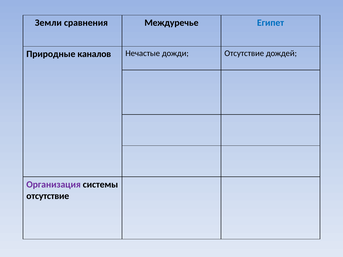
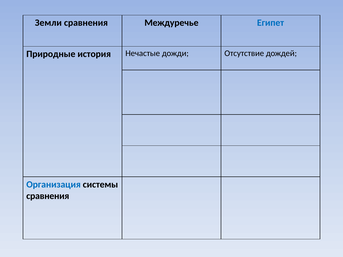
каналов: каналов -> история (94, 54)
Организация colour: purple -> blue (54, 185)
отсутствие: отсутствие -> сравнения (48, 196)
